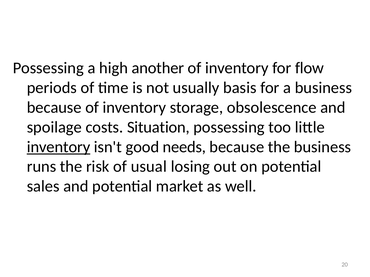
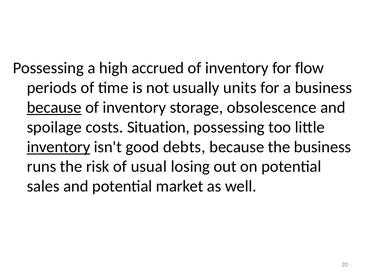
another: another -> accrued (158, 68)
basis: basis -> units (240, 88)
because underline: none -> present (54, 108)
needs: needs -> debts (184, 147)
